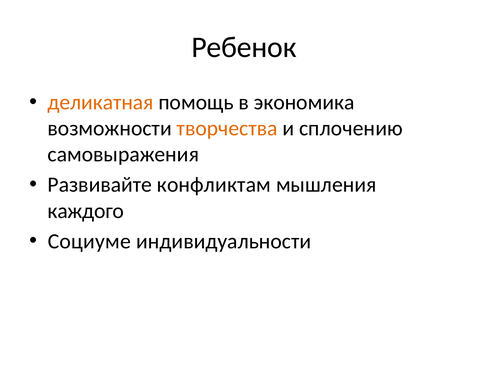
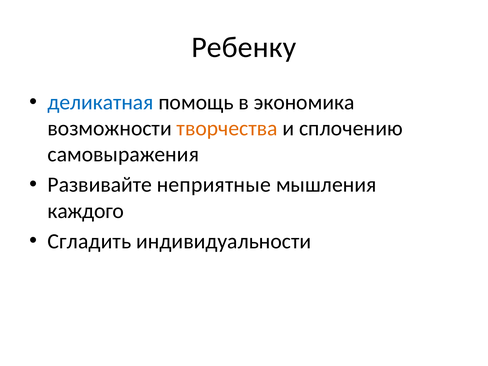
Ребенок: Ребенок -> Ребенку (244, 47)
деликатная colour: orange -> blue (101, 102)
конфликтам: конфликтам -> неприятные (214, 185)
Социуме: Социуме -> Сгладить (89, 241)
